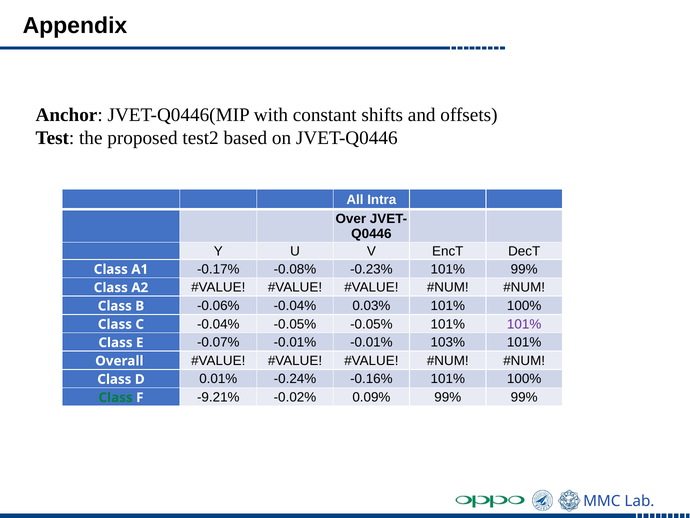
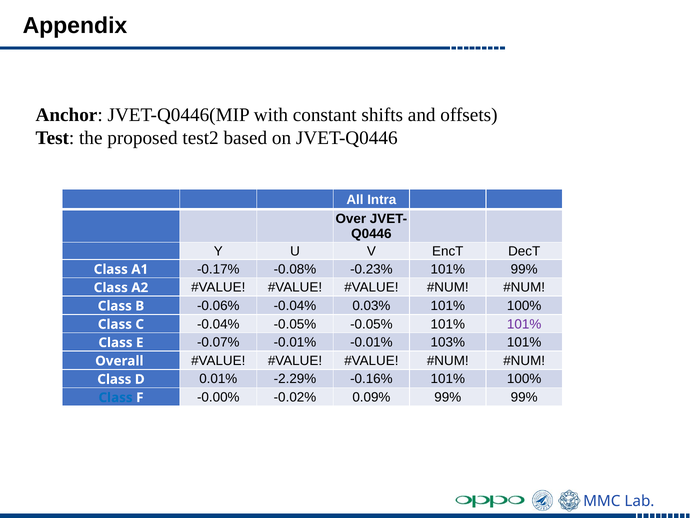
-0.24%: -0.24% -> -2.29% (295, 379)
Class colour: green -> blue (116, 397)
-9.21%: -9.21% -> -0.00% (218, 397)
